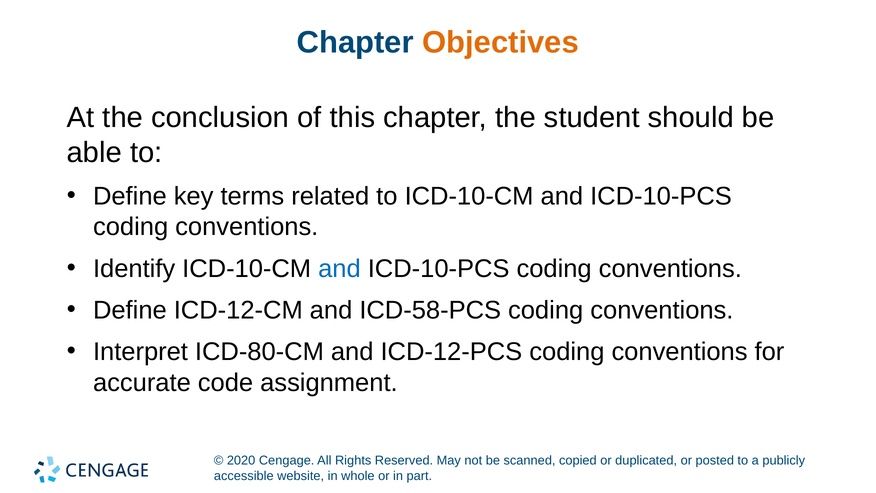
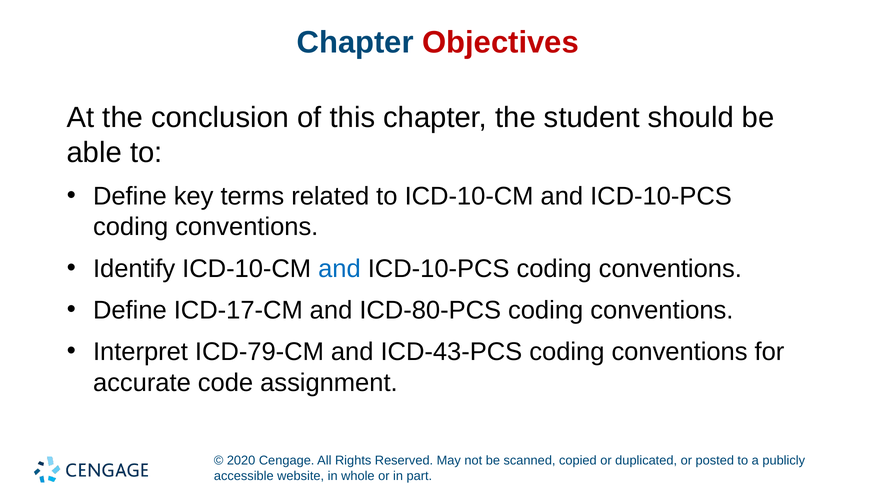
Objectives colour: orange -> red (501, 42)
ICD-12-CM: ICD-12-CM -> ICD-17-CM (238, 310)
ICD-58-PCS: ICD-58-PCS -> ICD-80-PCS (430, 310)
ICD-80-CM: ICD-80-CM -> ICD-79-CM (259, 352)
ICD-12-PCS: ICD-12-PCS -> ICD-43-PCS (451, 352)
